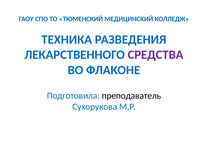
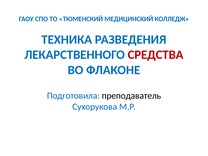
СРЕДСТВА colour: purple -> red (156, 55)
